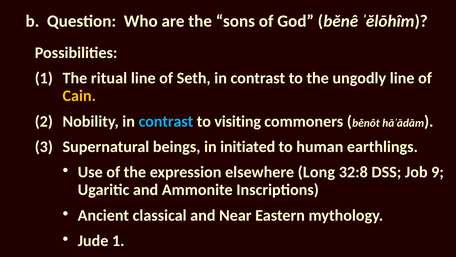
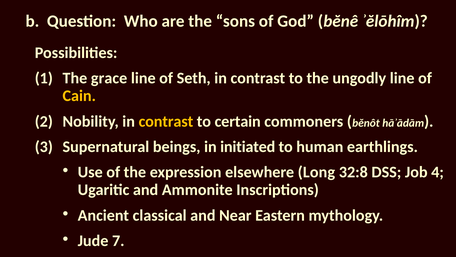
ritual: ritual -> grace (109, 78)
contrast colour: light blue -> yellow (166, 121)
visiting: visiting -> certain (238, 121)
9: 9 -> 4 (438, 172)
Jude 1: 1 -> 7 (118, 240)
